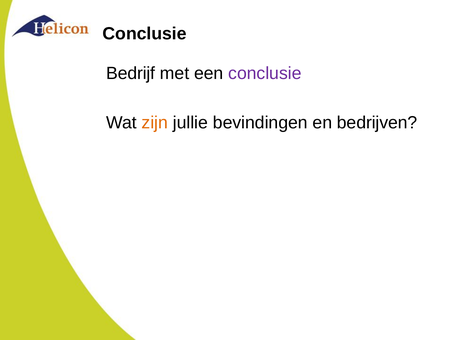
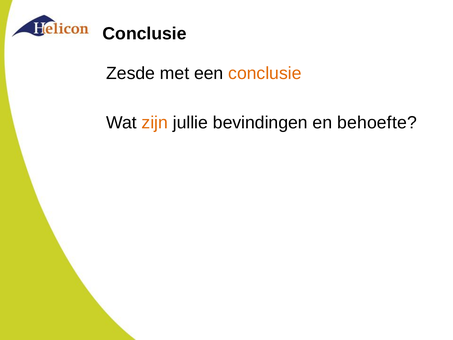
Bedrijf: Bedrijf -> Zesde (131, 73)
conclusie colour: purple -> orange (265, 73)
bedrijven: bedrijven -> behoefte (377, 123)
